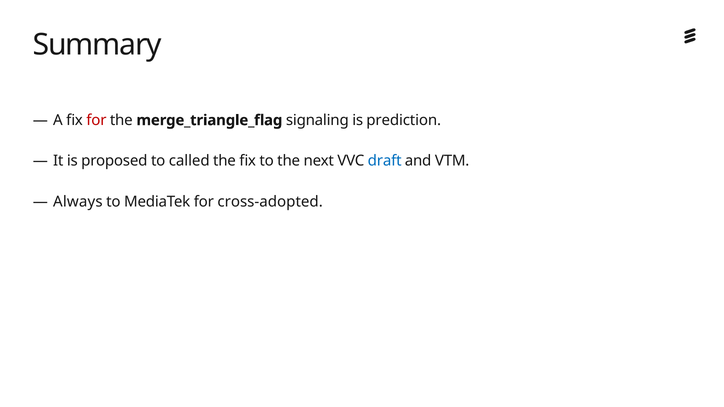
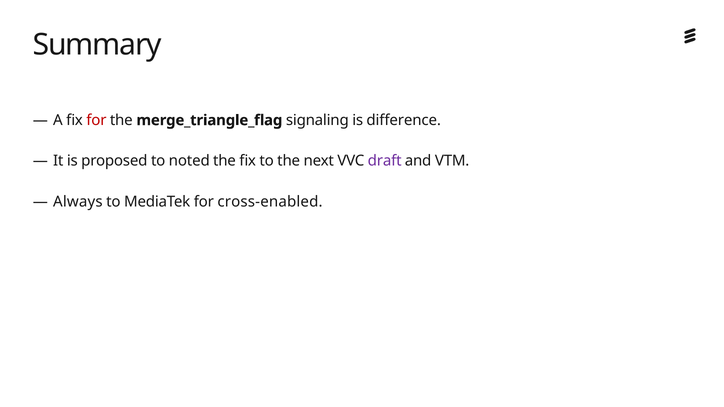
prediction: prediction -> difference (404, 120)
called: called -> noted (189, 161)
draft colour: blue -> purple (385, 161)
cross-adopted: cross-adopted -> cross-enabled (270, 202)
